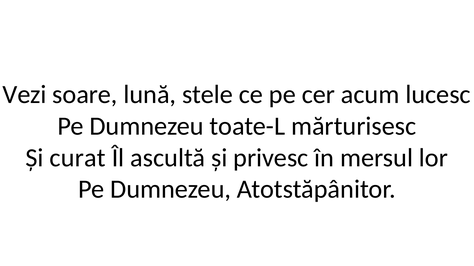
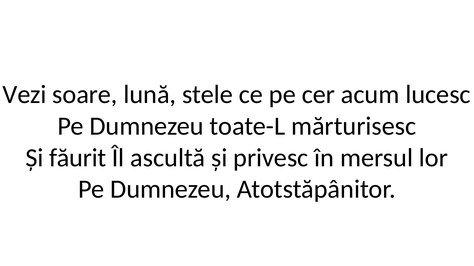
curat: curat -> făurit (78, 158)
